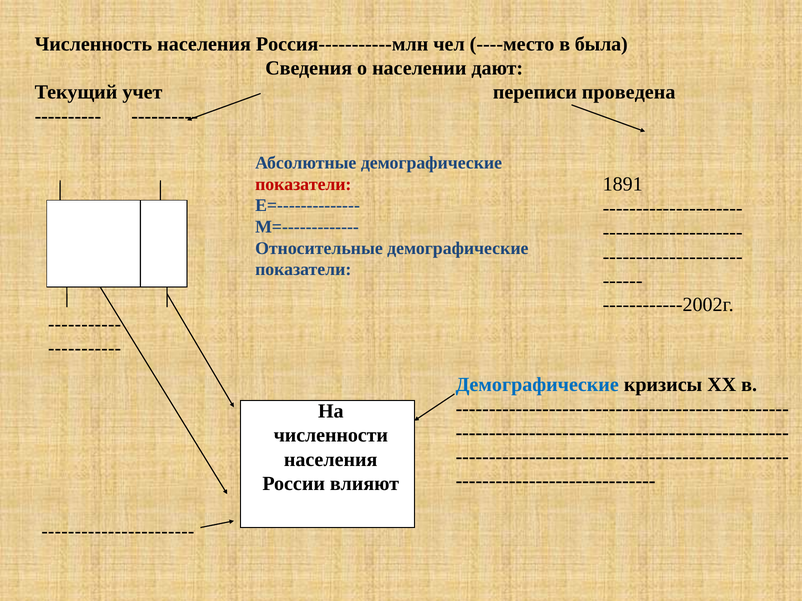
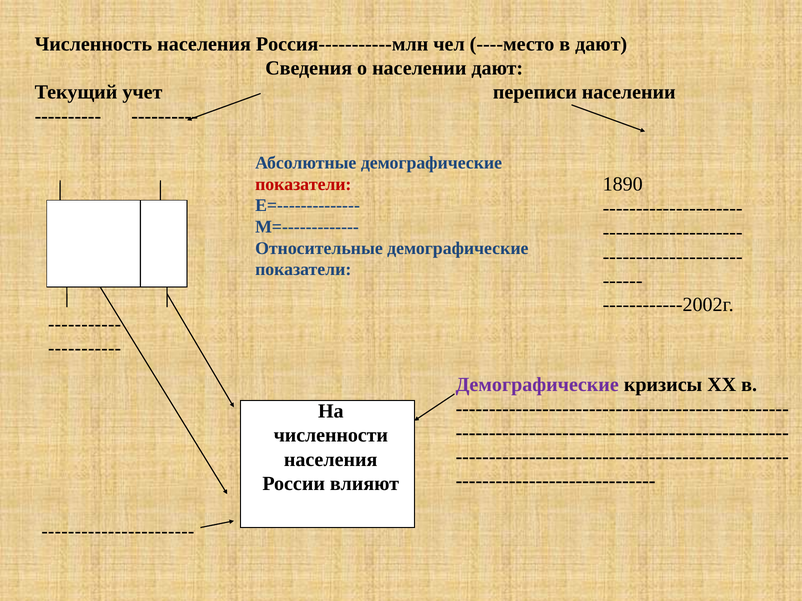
в была: была -> дают (601, 44)
переписи проведена: проведена -> населении (629, 92)
1891: 1891 -> 1890 (623, 184)
Демографические colour: blue -> purple (537, 385)
